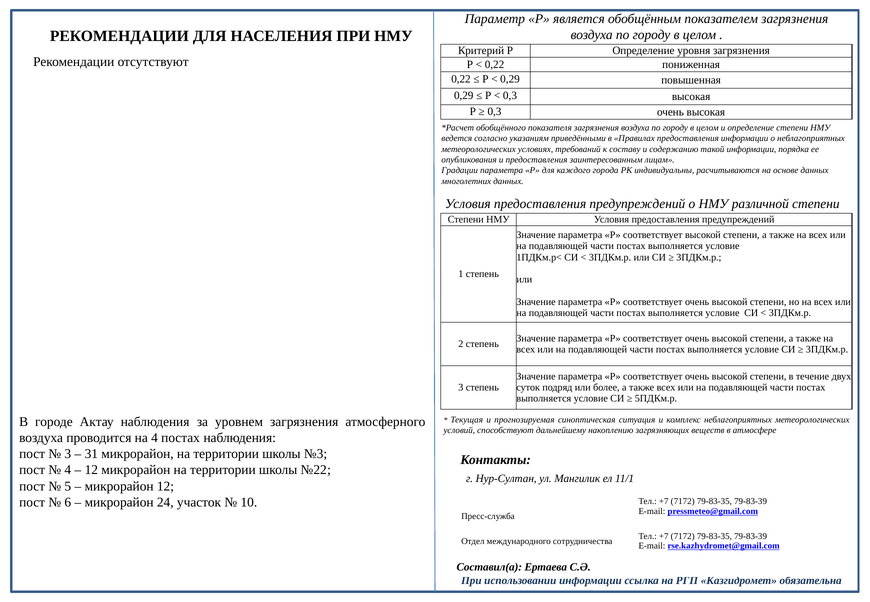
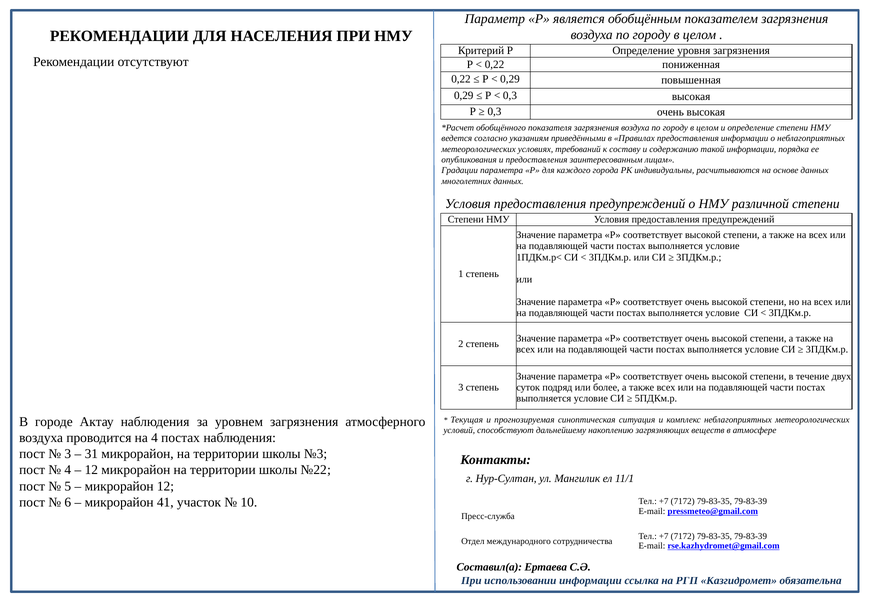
24: 24 -> 41 (165, 502)
